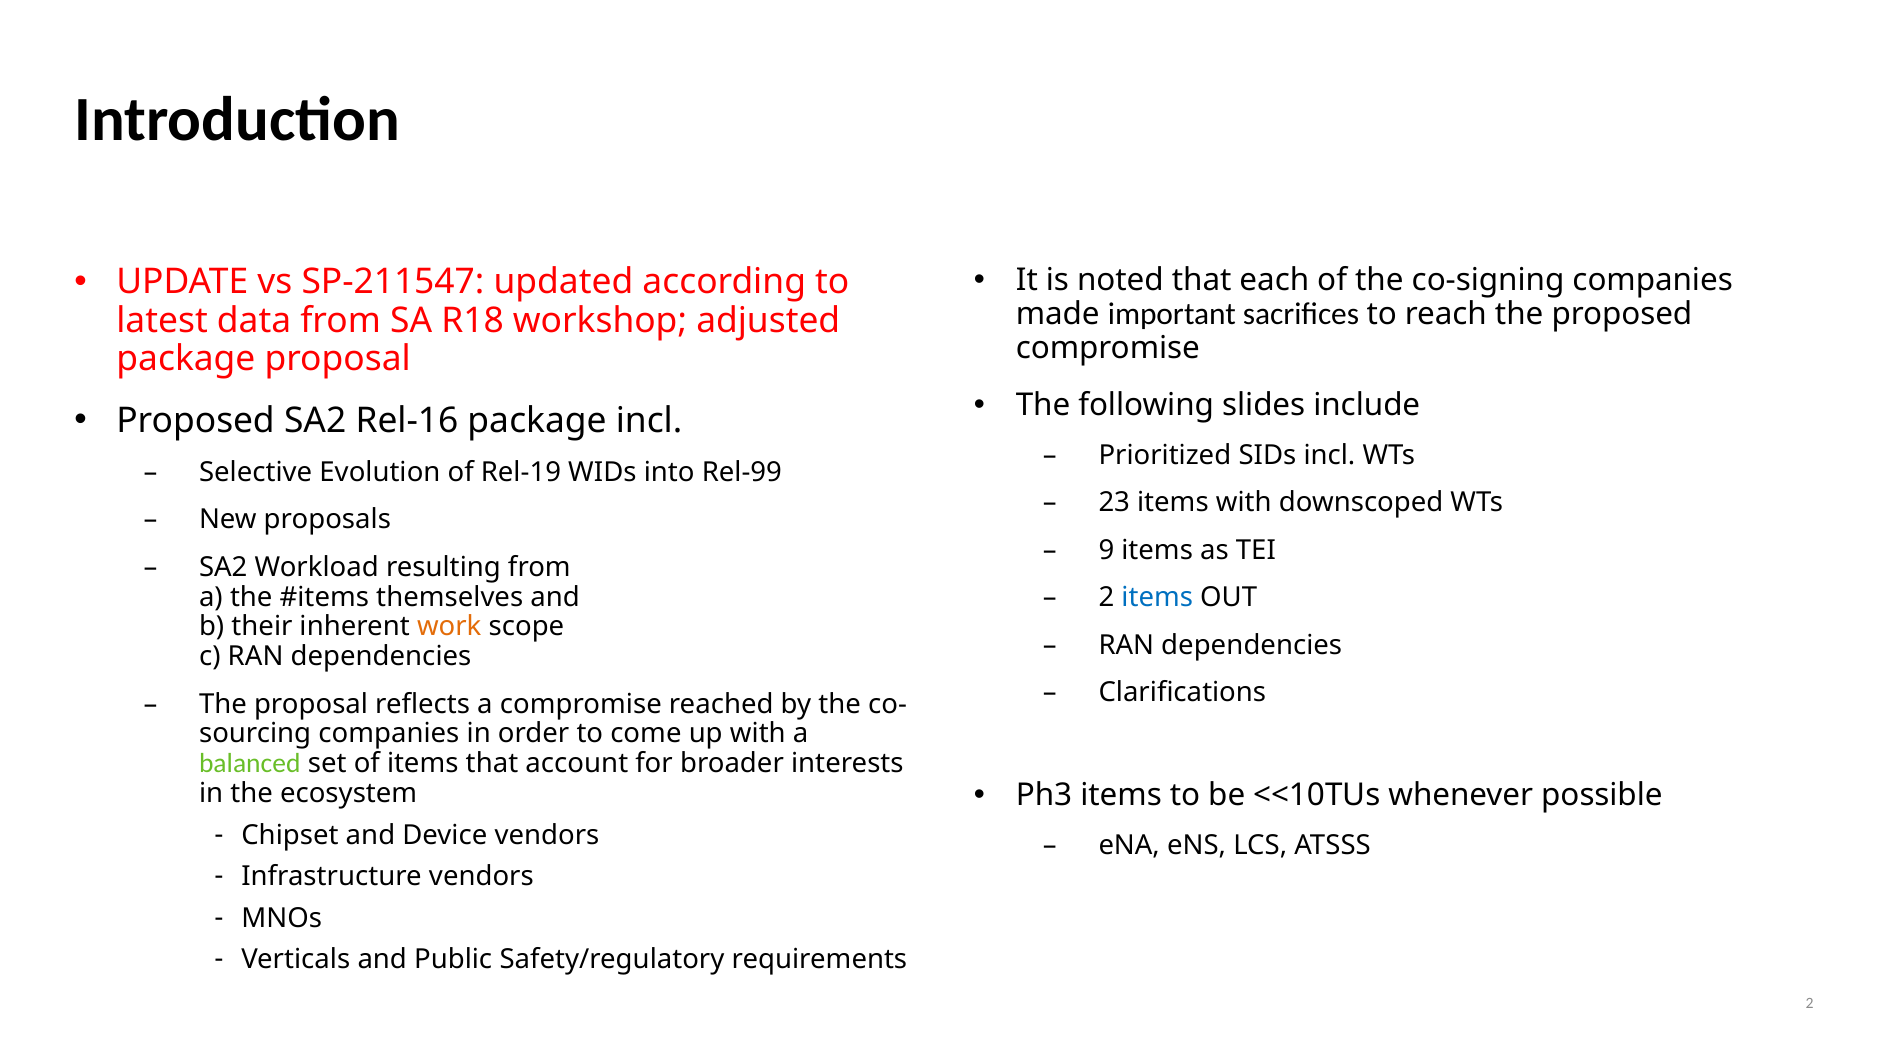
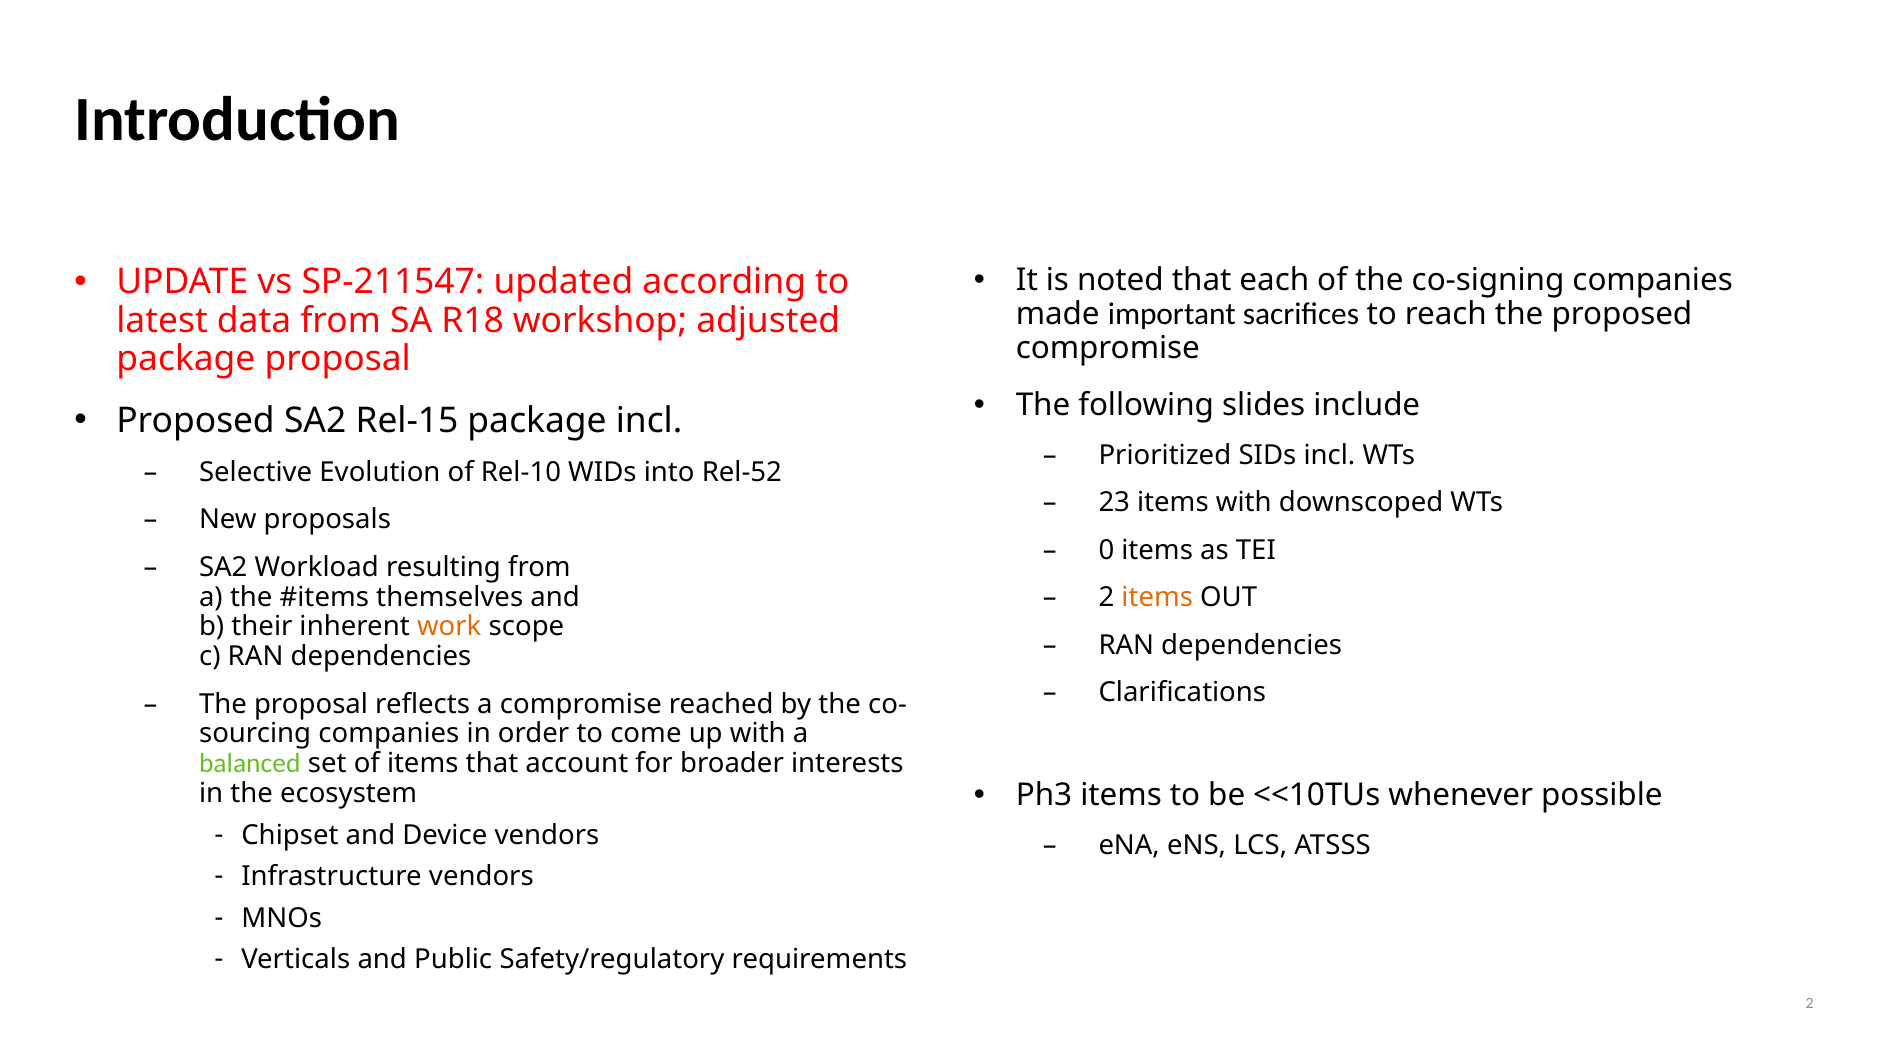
Rel-16: Rel-16 -> Rel-15 (407, 420)
Rel-19: Rel-19 -> Rel-10 (521, 472)
Rel-99: Rel-99 -> Rel-52 (742, 472)
9: 9 -> 0 (1106, 550)
items colour: blue -> orange (1157, 597)
